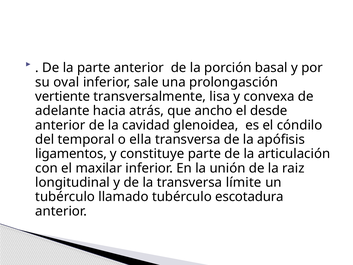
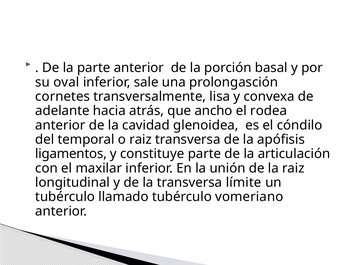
vertiente: vertiente -> cornetes (63, 96)
desde: desde -> rodea (269, 111)
o ella: ella -> raiz (141, 139)
escotadura: escotadura -> vomeriano (249, 197)
